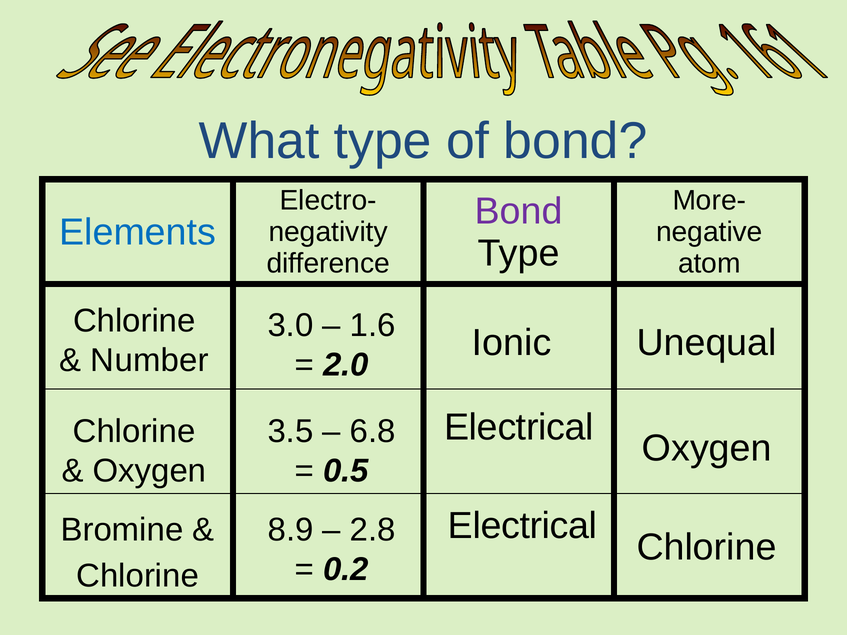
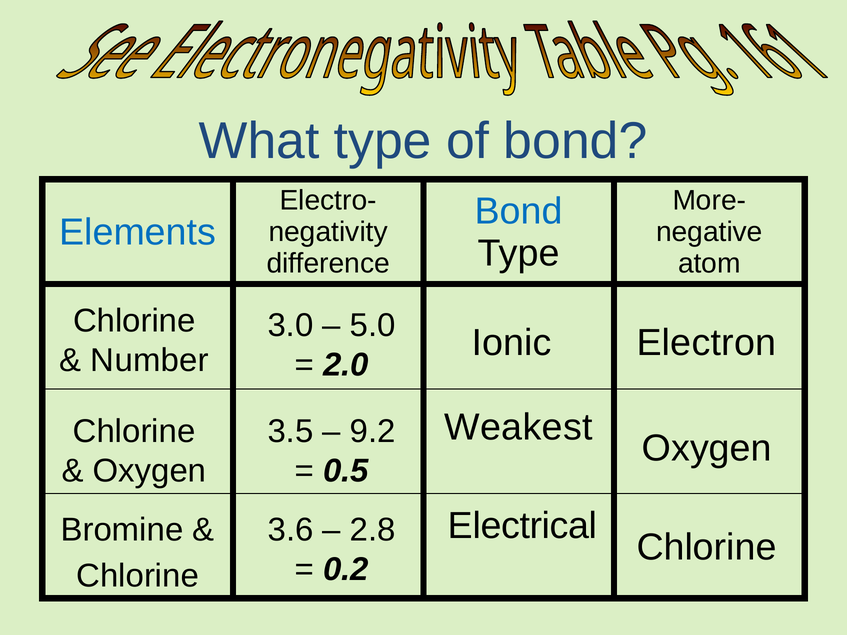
Bond colour: purple -> blue (519, 211)
1.6: 1.6 -> 5.0 (373, 325)
Unequal: Unequal -> Electron (706, 343)
Electrical: Electrical -> Weakest (519, 427)
6.8: 6.8 -> 9.2 (373, 431)
8.9: 8.9 -> 3.6 (291, 530)
